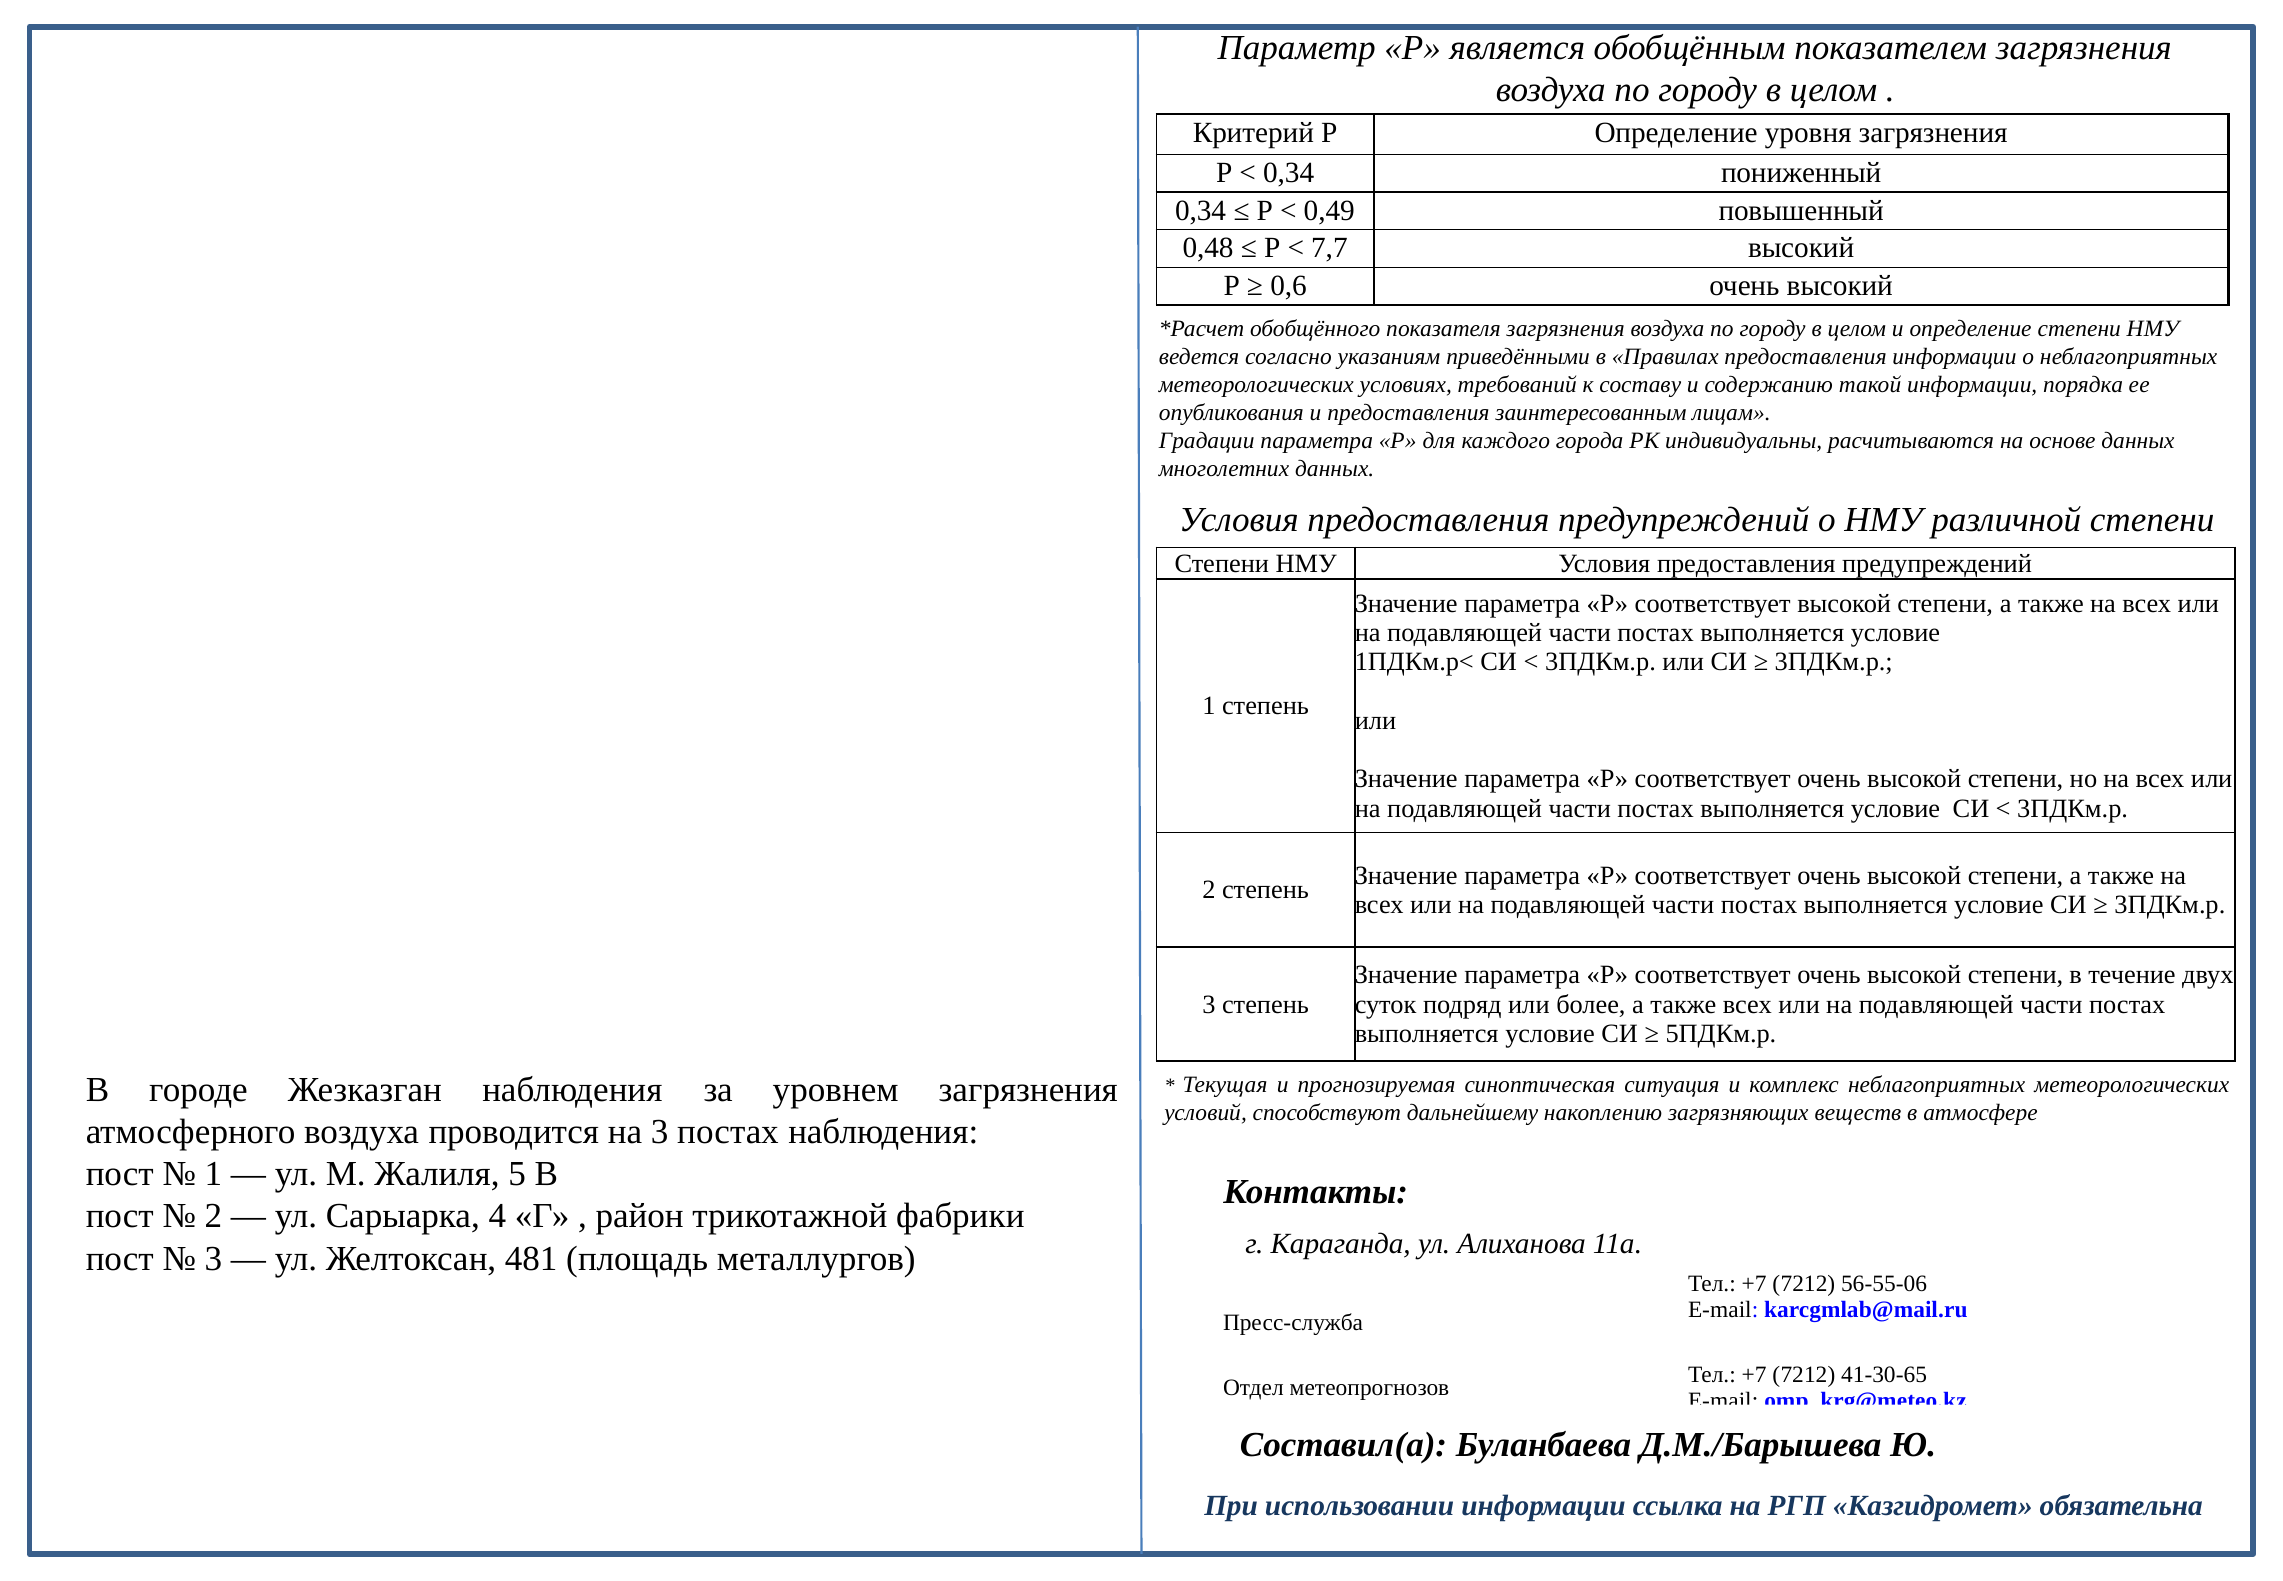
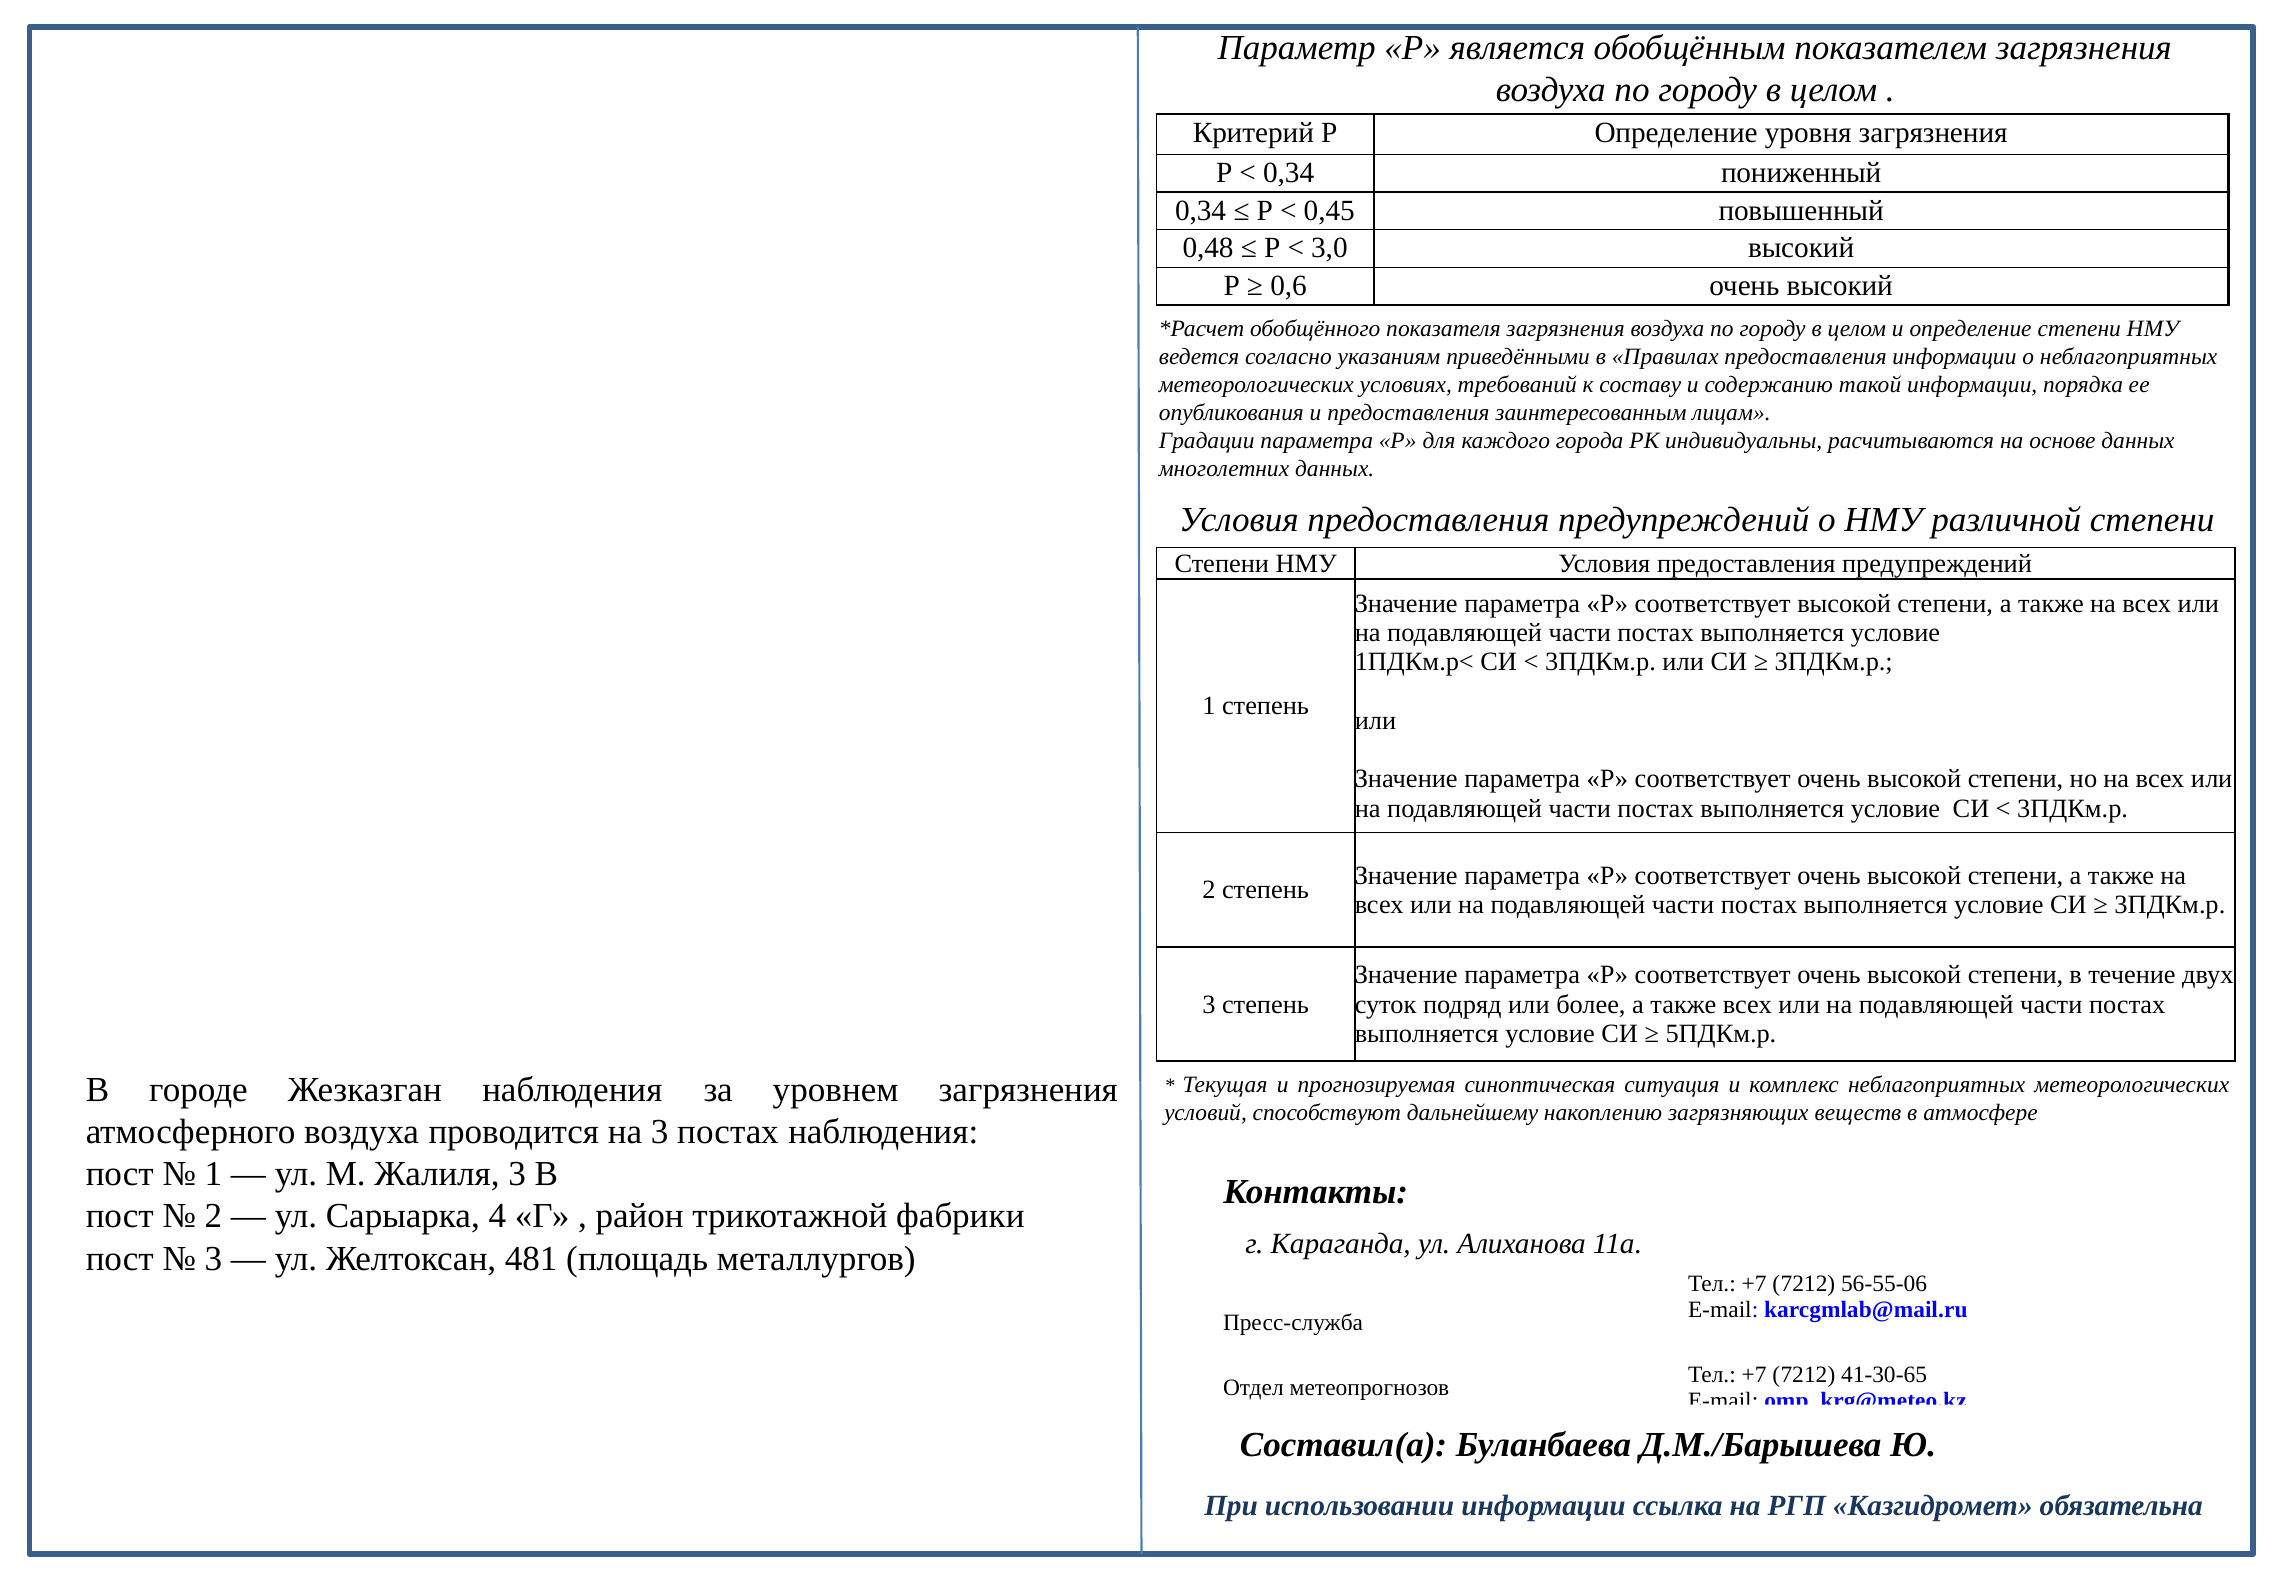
0,49: 0,49 -> 0,45 (1329, 210)
7,7: 7,7 -> 3,0 (1329, 248)
Жалиля 5: 5 -> 3 (517, 1174)
